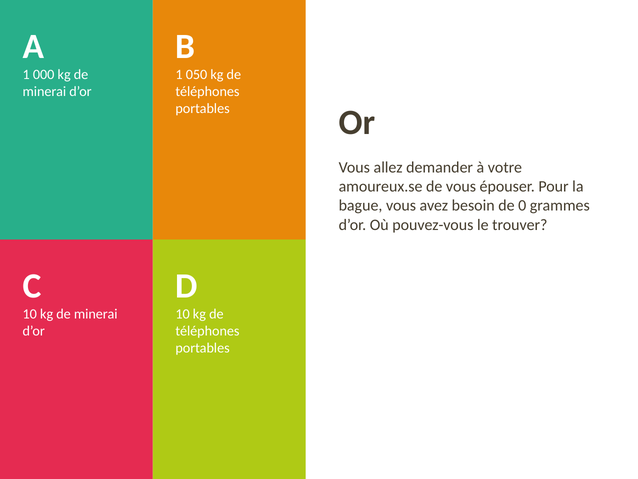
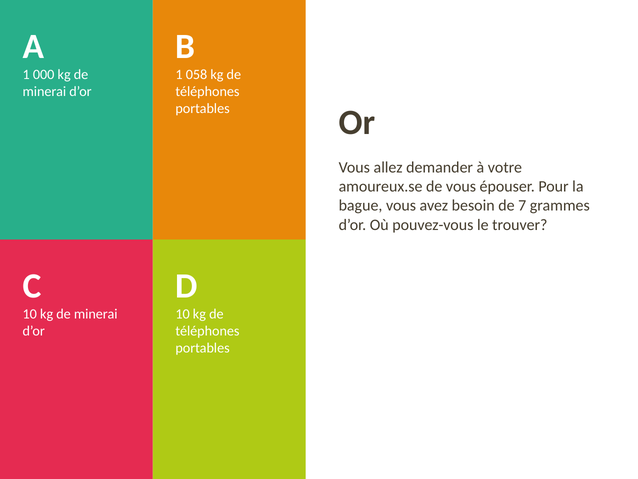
050: 050 -> 058 (197, 75)
0: 0 -> 7 (522, 205)
